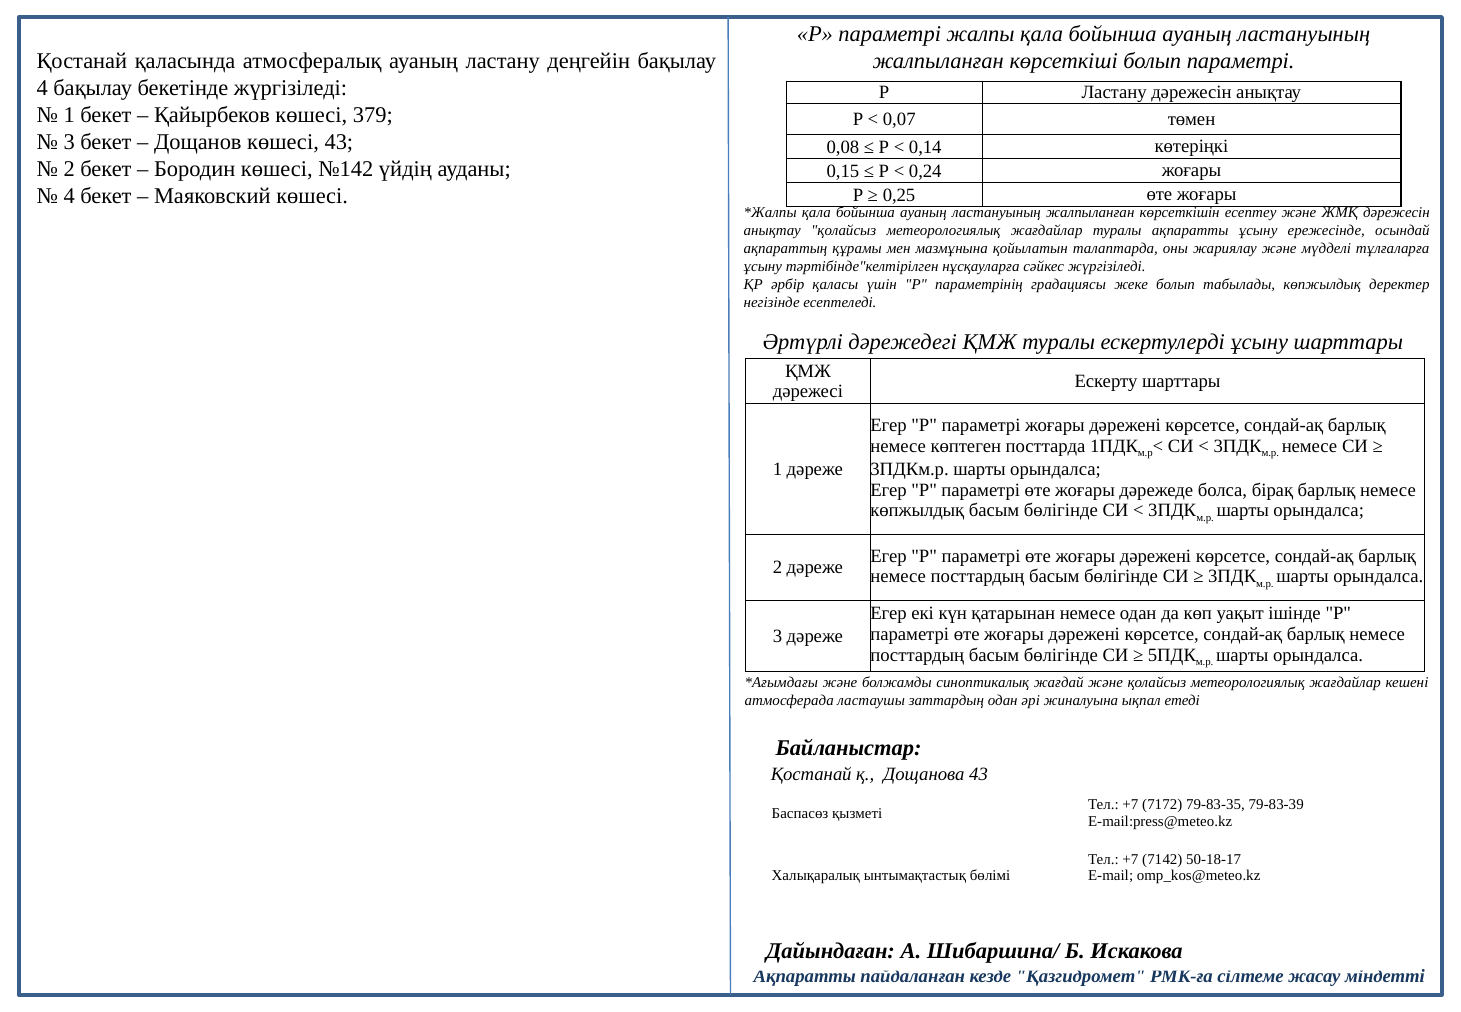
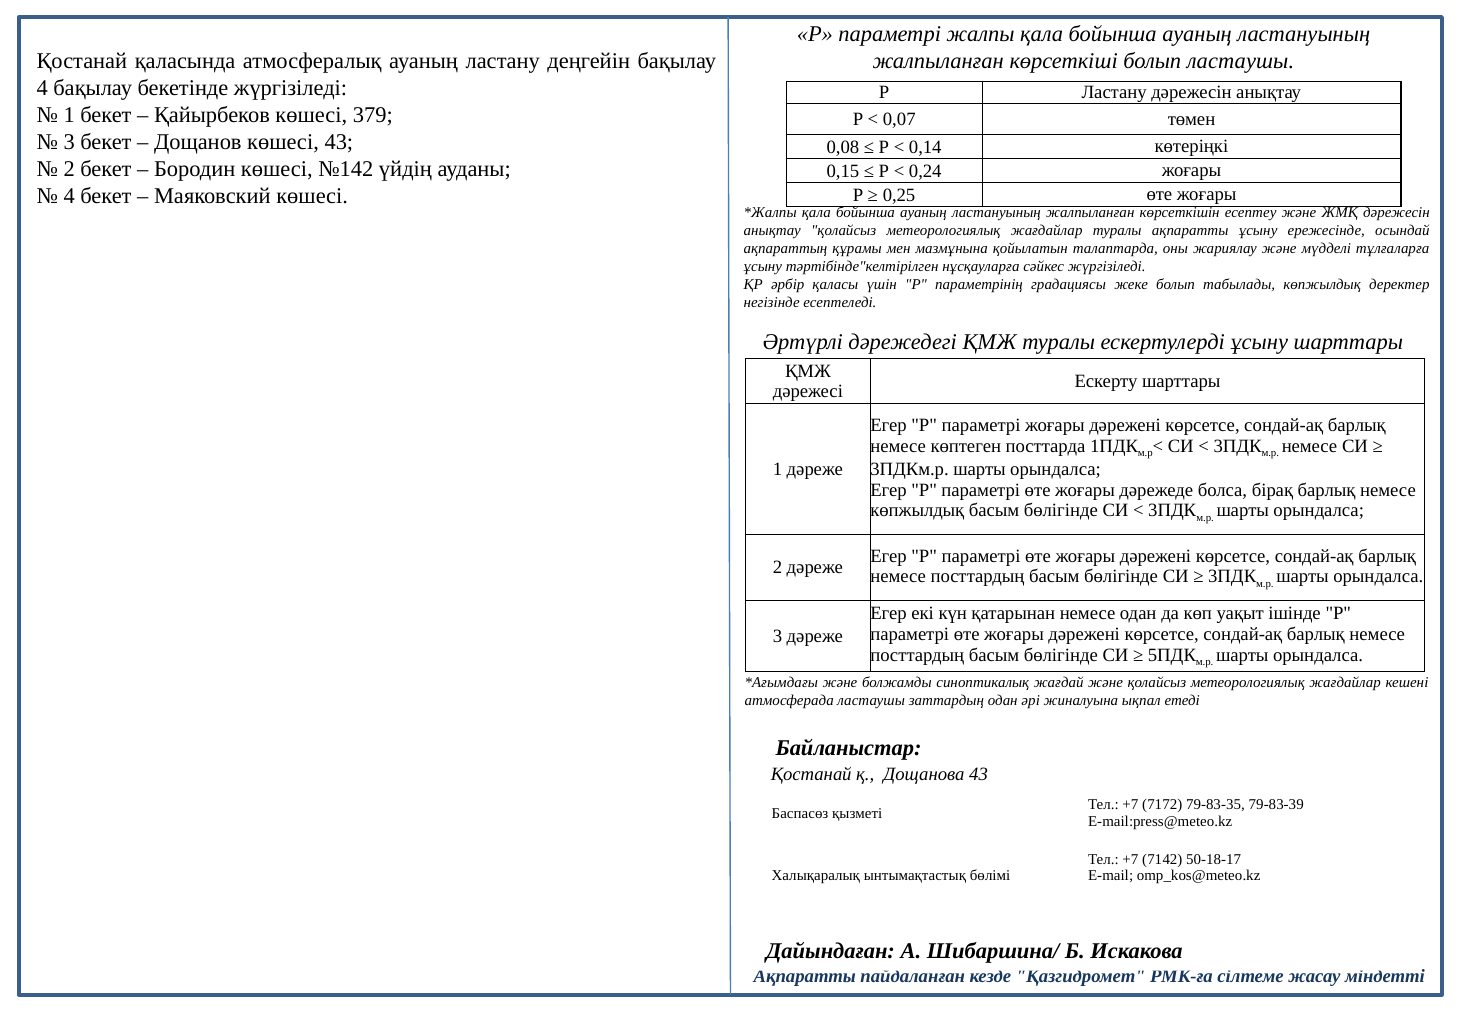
болып параметрі: параметрі -> ластаушы (1240, 61)
